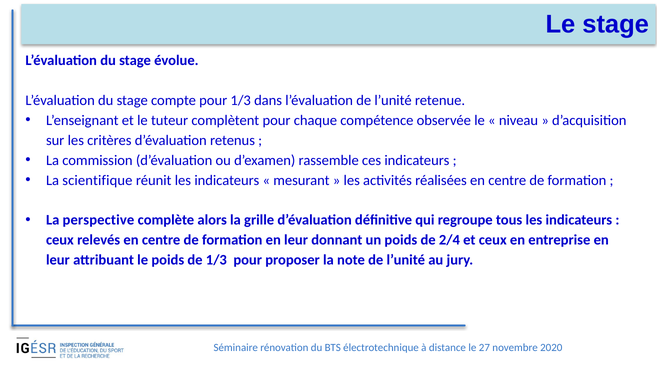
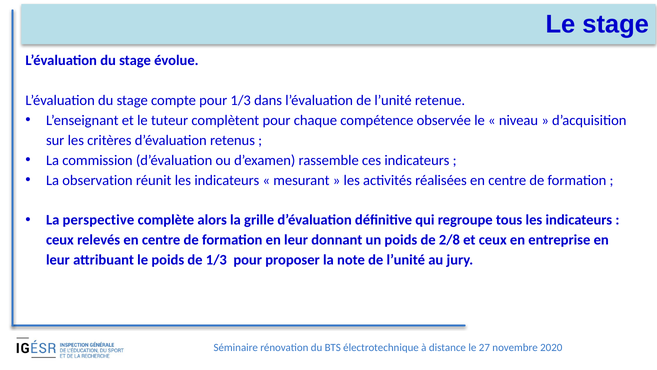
scientifique: scientifique -> observation (97, 180)
2/4: 2/4 -> 2/8 (449, 240)
